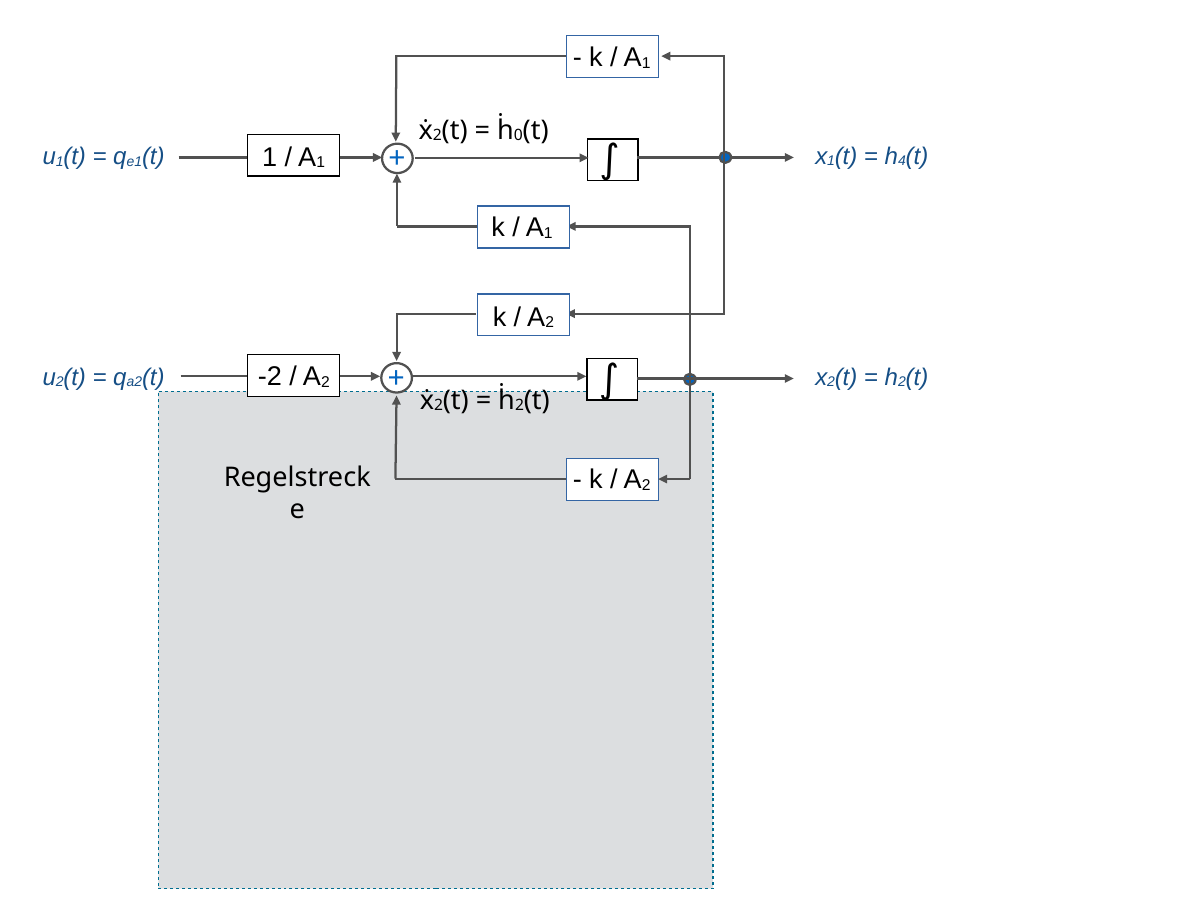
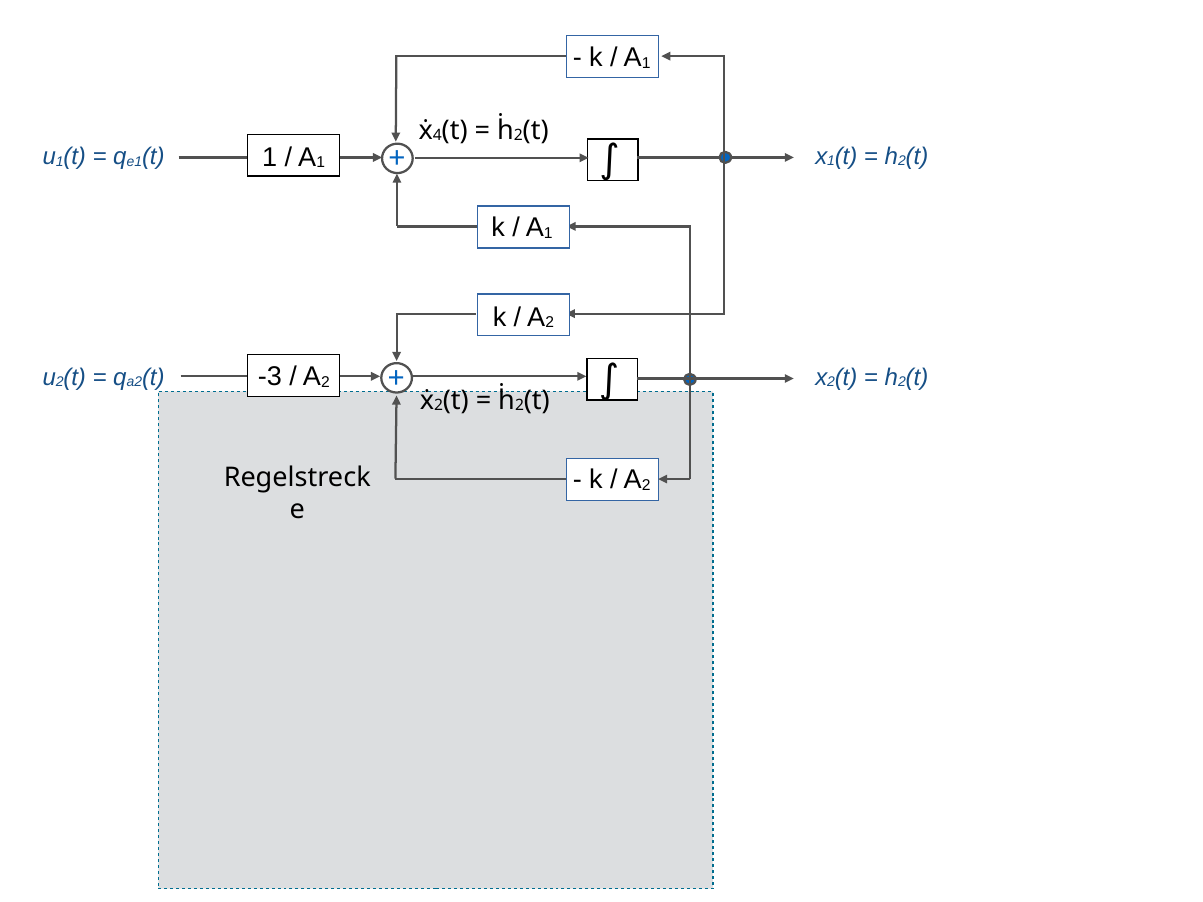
2: 2 -> 4 (437, 136)
0: 0 -> 2 (518, 136)
4: 4 -> 2 (902, 161)
-2: -2 -> -3 (270, 377)
